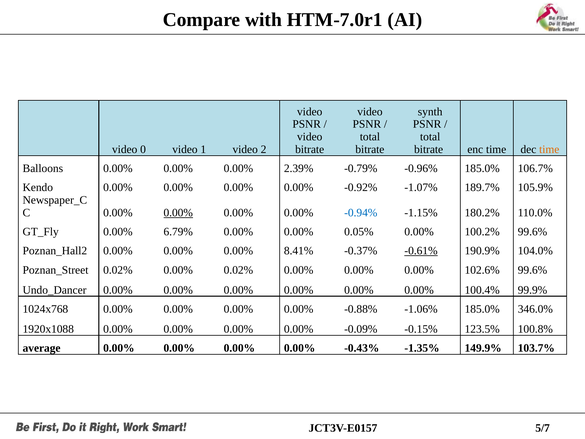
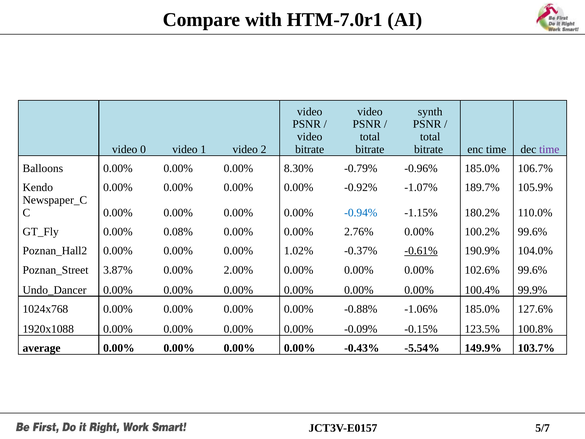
time colour: orange -> purple (549, 149)
2.39%: 2.39% -> 8.30% (299, 168)
0.00% underline: present -> none (178, 213)
6.79%: 6.79% -> 0.08% (178, 232)
0.05%: 0.05% -> 2.76% (359, 232)
8.41%: 8.41% -> 1.02% (299, 251)
0.02%: 0.02% -> 3.87% (118, 270)
0.00% 0.02%: 0.02% -> 2.00% (238, 270)
346.0%: 346.0% -> 127.6% (535, 309)
-1.35%: -1.35% -> -5.54% (422, 348)
